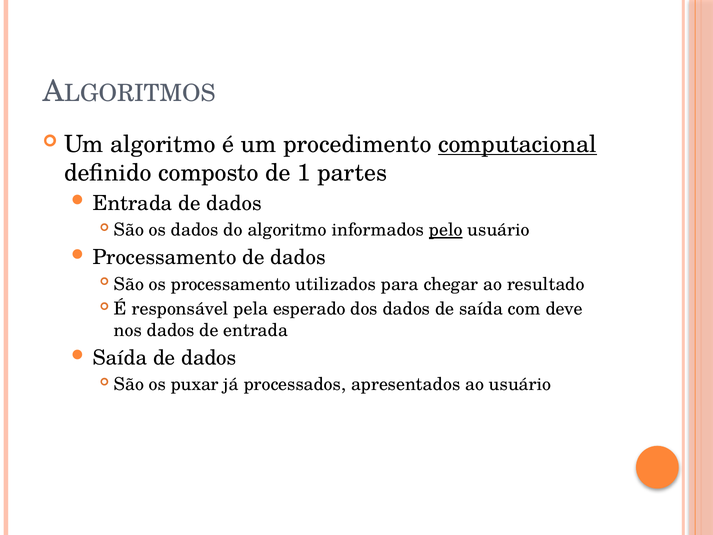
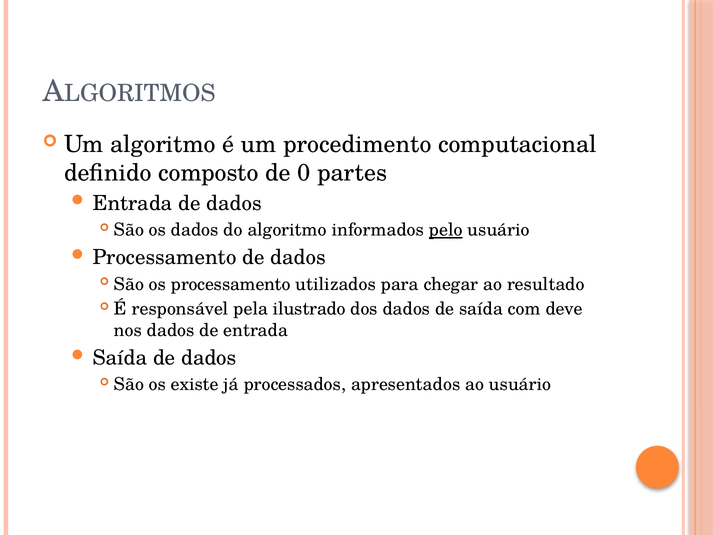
computacional underline: present -> none (517, 144)
1: 1 -> 0 (304, 173)
esperado: esperado -> ilustrado (309, 309)
puxar: puxar -> existe (195, 384)
